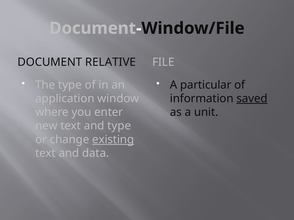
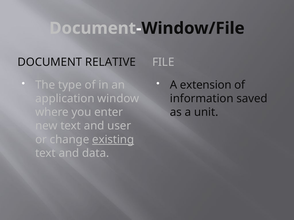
particular: particular -> extension (206, 85)
saved underline: present -> none (252, 99)
and type: type -> user (119, 126)
